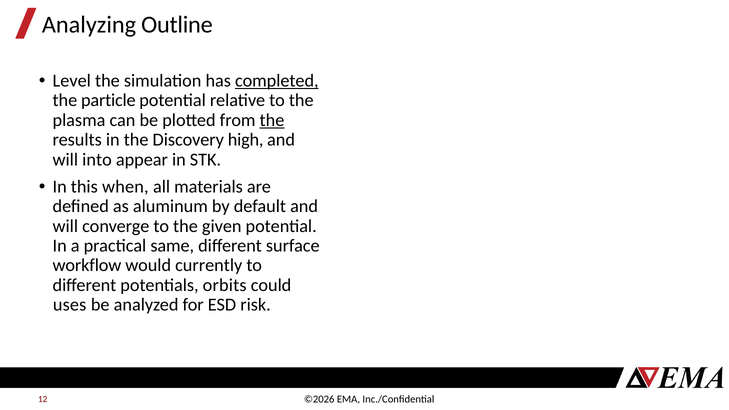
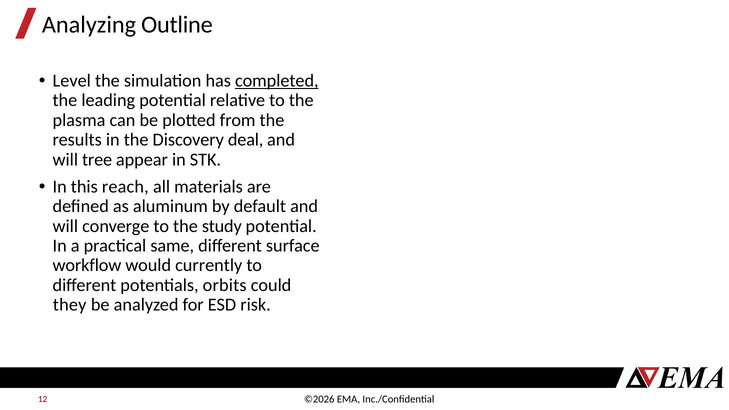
particle: particle -> leading (108, 100)
the underline: present -> none (272, 120)
high: high -> deal (246, 140)
into: into -> tree (97, 160)
when: when -> reach (125, 187)
given: given -> study (222, 226)
uses: uses -> they (70, 305)
